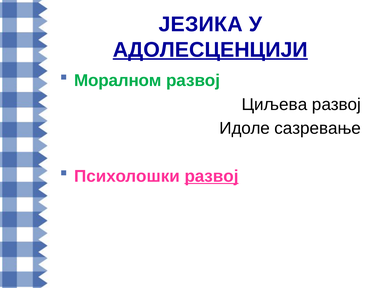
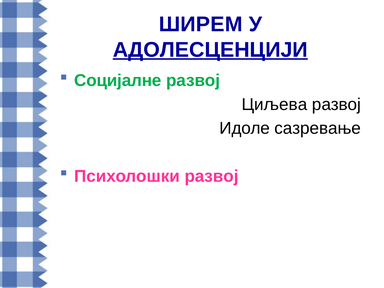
ЈЕЗИКА: ЈЕЗИКА -> ШИРЕМ (201, 24)
Моралном: Моралном -> Социјалне (118, 81)
развој underline: present -> none (212, 176)
